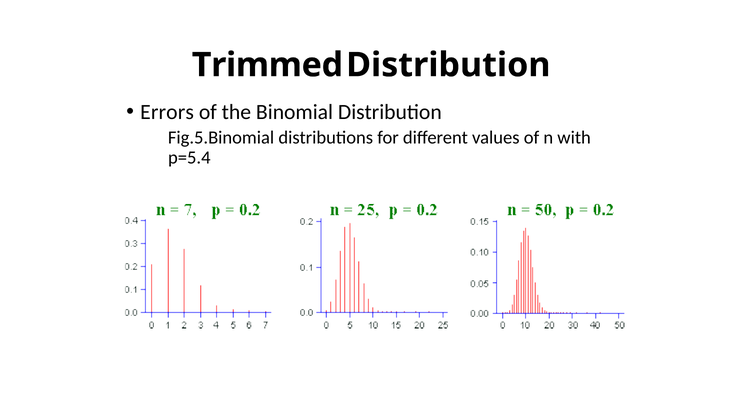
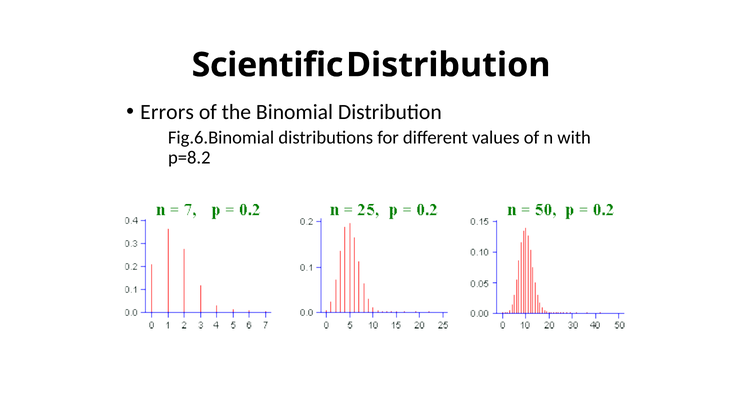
Trimmed: Trimmed -> Scientific (267, 65)
Fig.5.Binomial: Fig.5.Binomial -> Fig.6.Binomial (221, 137)
p=5.4: p=5.4 -> p=8.2 (189, 158)
